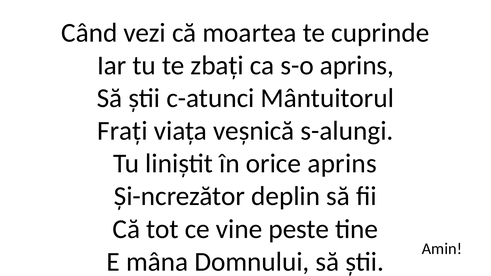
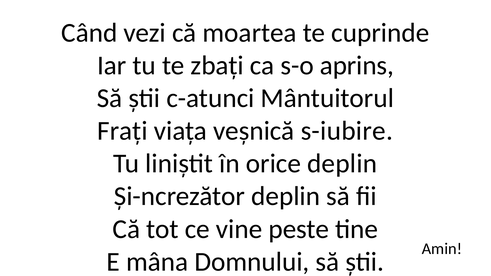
s-alungi: s-alungi -> s-iubire (347, 131)
orice aprins: aprins -> deplin (342, 164)
